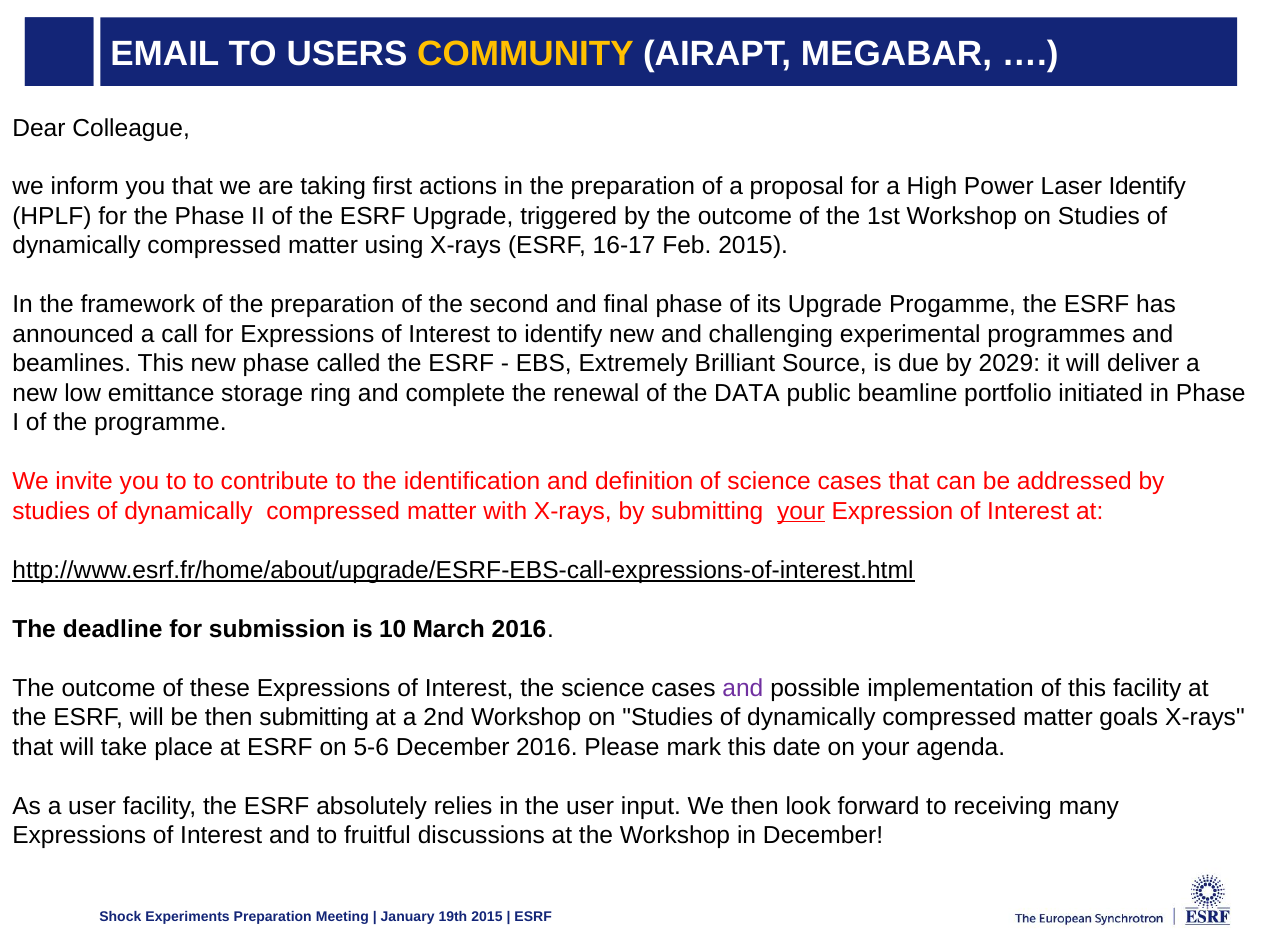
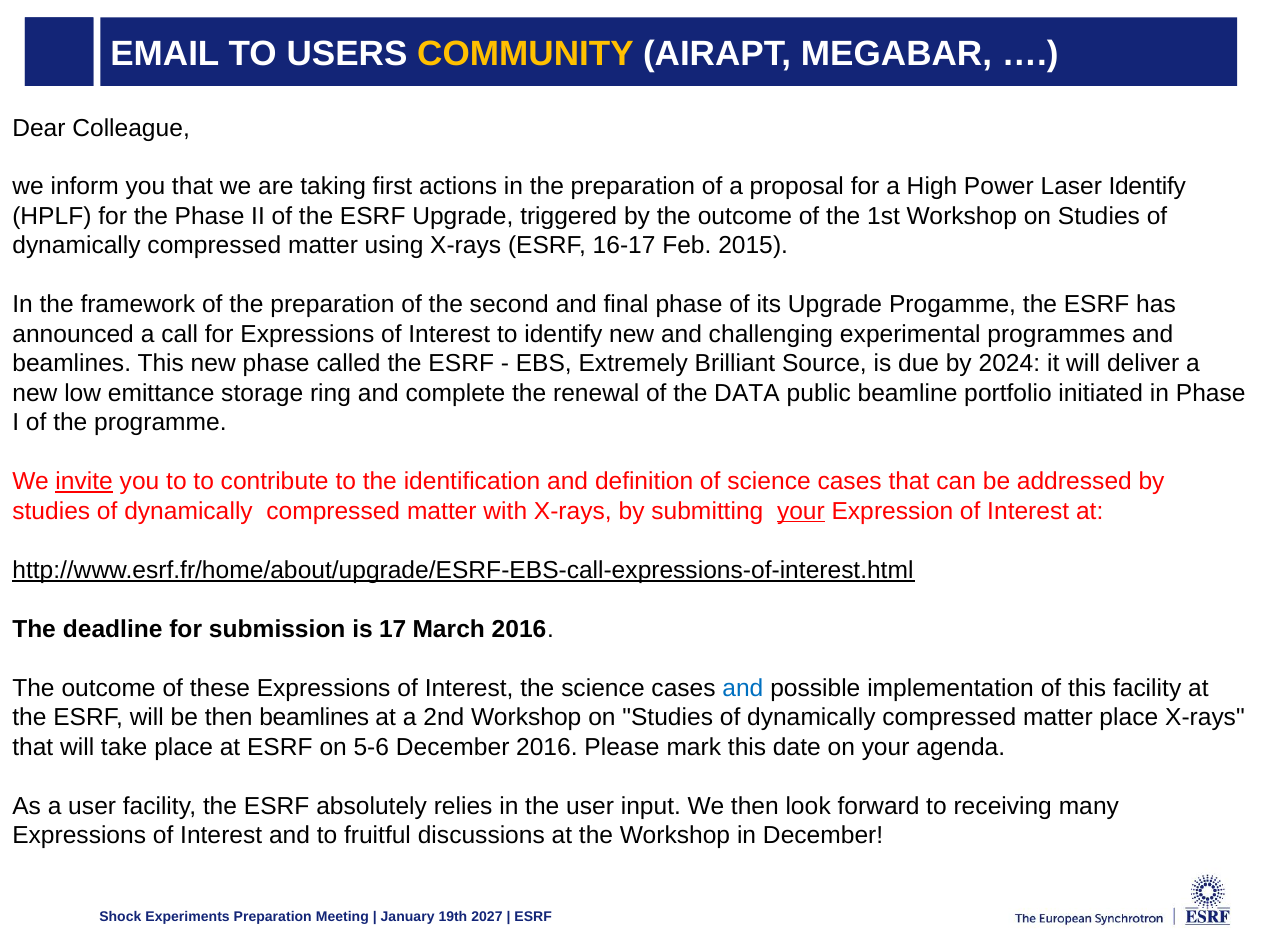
2029: 2029 -> 2024 (1009, 364)
invite underline: none -> present (84, 481)
10: 10 -> 17 (393, 629)
and colour: purple -> blue (743, 688)
then submitting: submitting -> beamlines (314, 717)
matter goals: goals -> place (1129, 717)
19th 2015: 2015 -> 2027 (487, 917)
